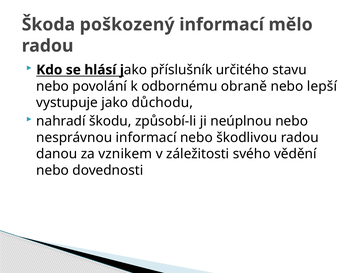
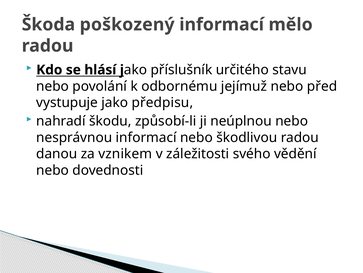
obraně: obraně -> jejímuž (244, 86)
lepší: lepší -> před (322, 86)
důchodu: důchodu -> předpisu (162, 102)
